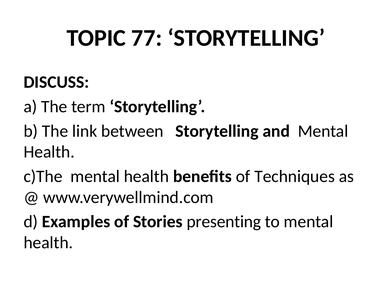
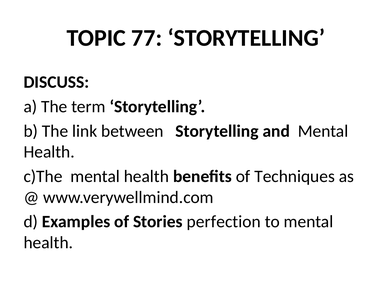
presenting: presenting -> perfection (224, 222)
